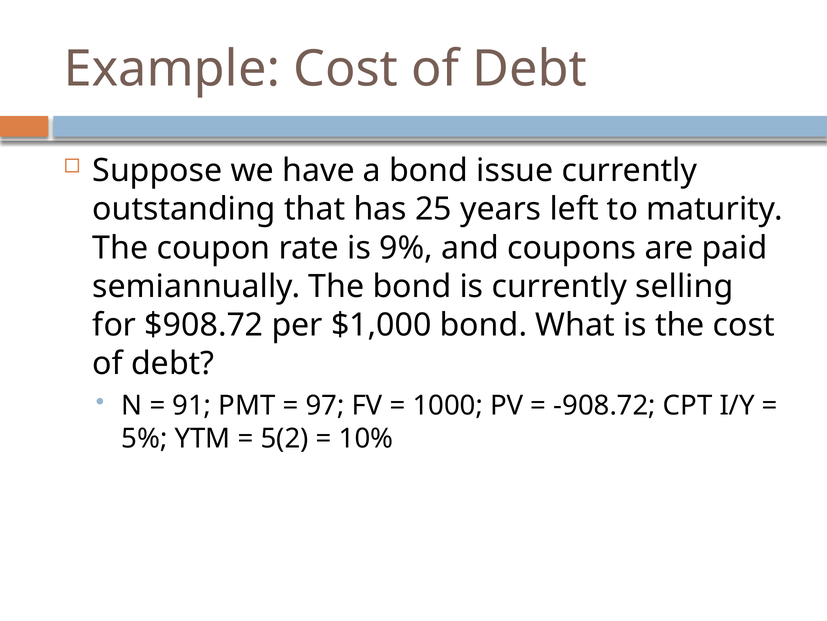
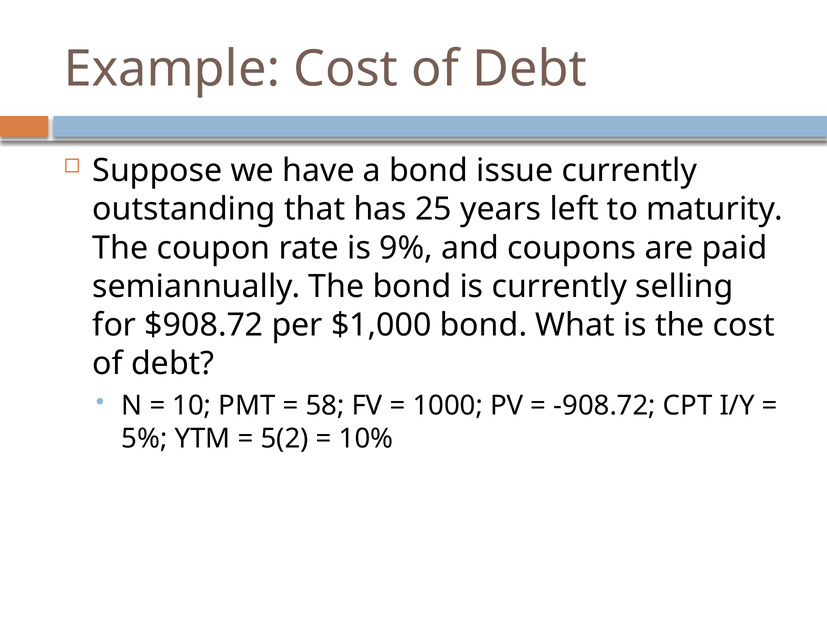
91: 91 -> 10 (192, 405)
97: 97 -> 58 (325, 405)
